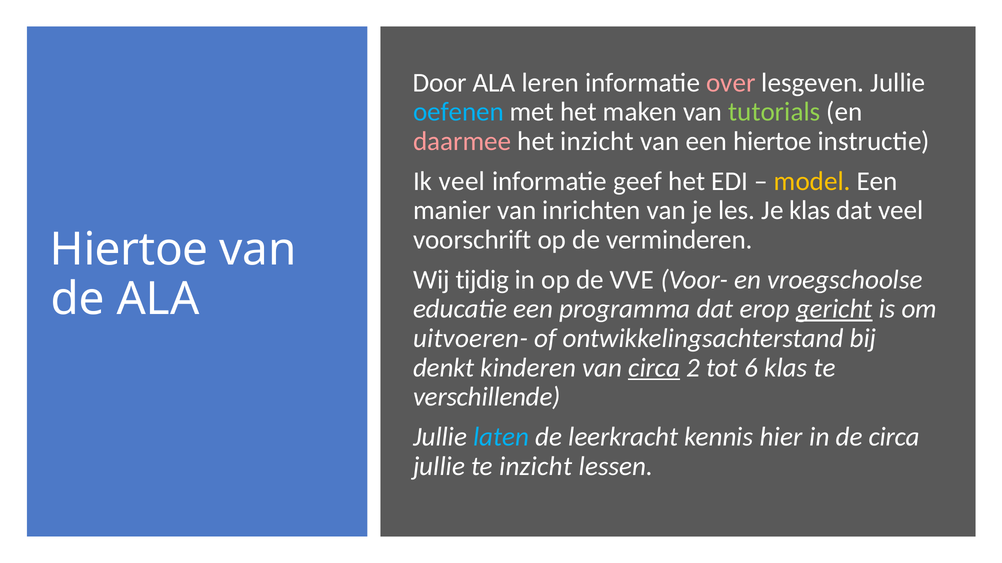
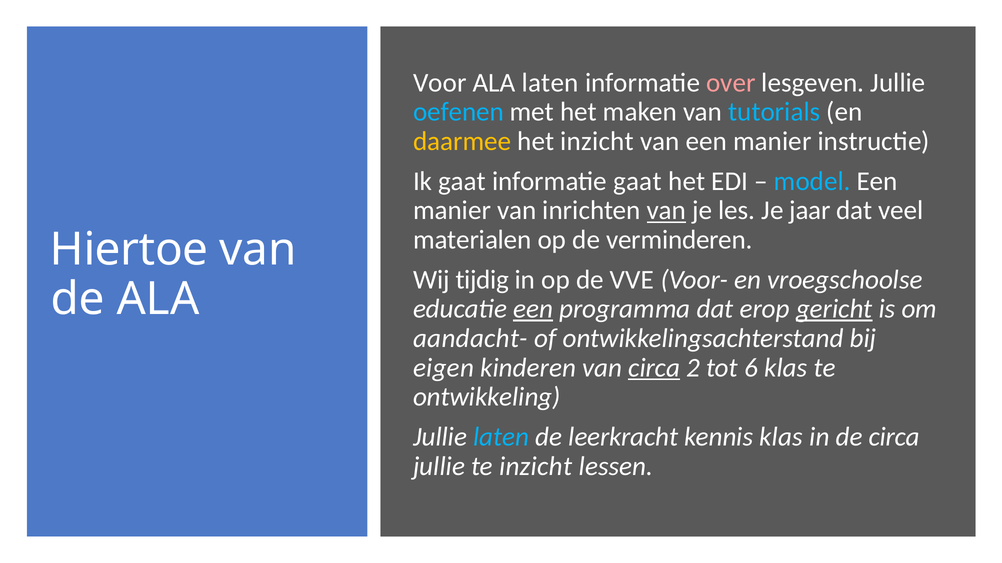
Door: Door -> Voor (440, 83)
ALA leren: leren -> laten (550, 83)
tutorials colour: light green -> light blue (774, 112)
daarmee colour: pink -> yellow (462, 141)
van een hiertoe: hiertoe -> manier (772, 141)
Ik veel: veel -> gaat (462, 181)
informatie geef: geef -> gaat (637, 181)
model colour: yellow -> light blue (812, 181)
van underline: none -> present (666, 211)
Je klas: klas -> jaar (810, 211)
voorschrift: voorschrift -> materialen (472, 240)
een underline: none -> present (533, 309)
uitvoeren-: uitvoeren- -> aandacht- (470, 339)
denkt: denkt -> eigen (444, 368)
verschillende: verschillende -> ontwikkeling (487, 397)
kennis hier: hier -> klas (781, 437)
